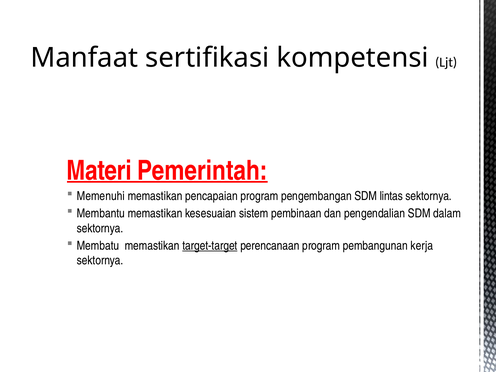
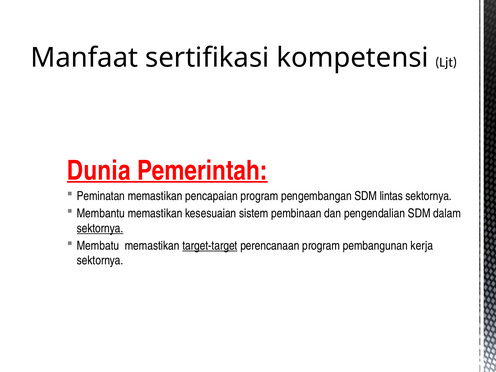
Materi: Materi -> Dunia (99, 171)
Memenuhi: Memenuhi -> Peminatan (101, 196)
sektornya underline: none -> present (100, 228)
